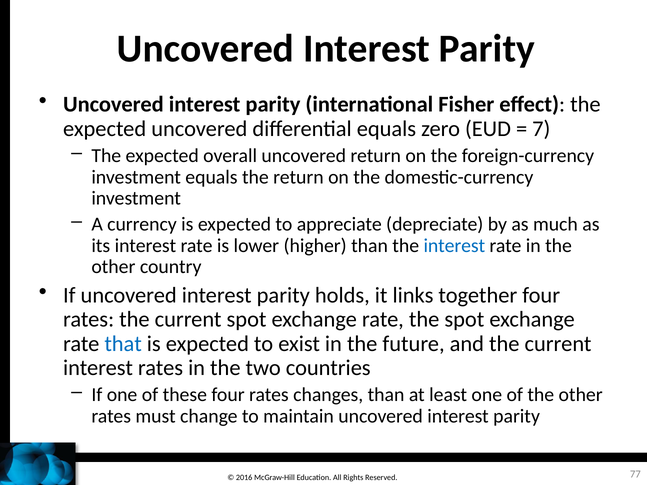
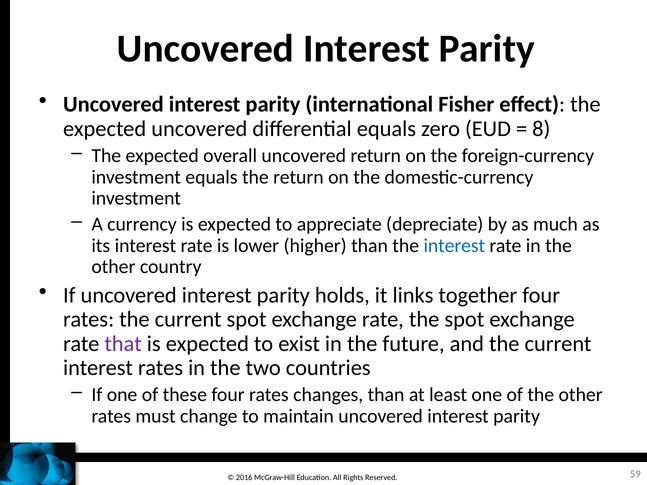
7: 7 -> 8 (541, 129)
that colour: blue -> purple (123, 344)
77: 77 -> 59 (635, 475)
